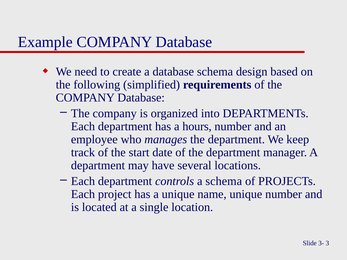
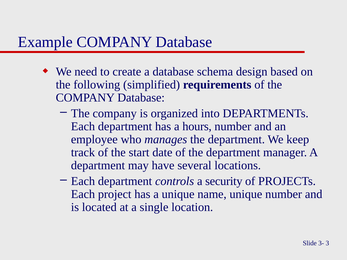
a schema: schema -> security (224, 181)
